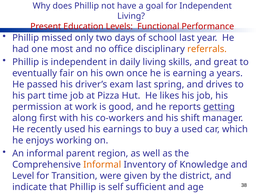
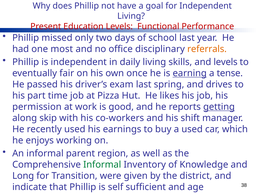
and great: great -> levels (226, 62)
earning underline: none -> present (190, 73)
years: years -> tense (230, 73)
first: first -> skip (48, 118)
Informal colour: orange -> green (102, 164)
Level: Level -> Long (23, 175)
